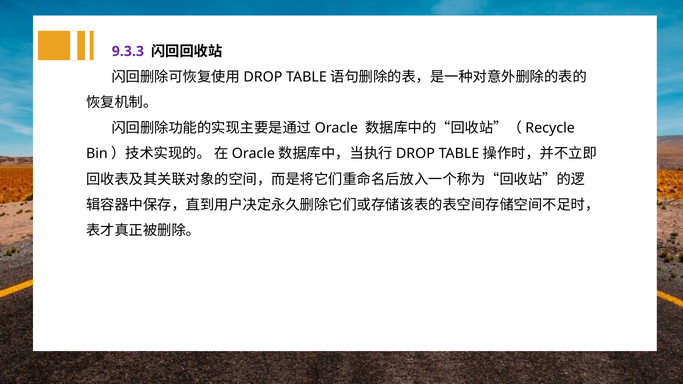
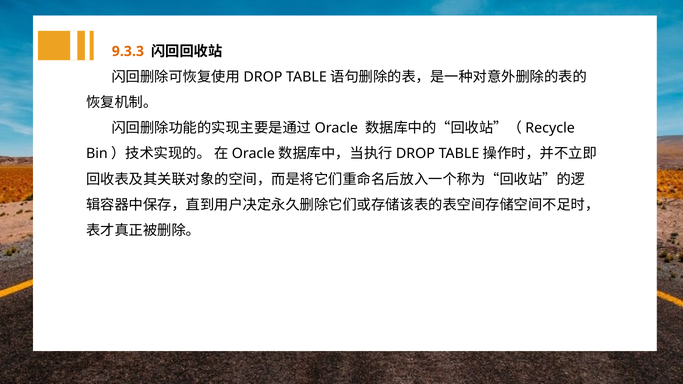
9.3.3 colour: purple -> orange (128, 51)
